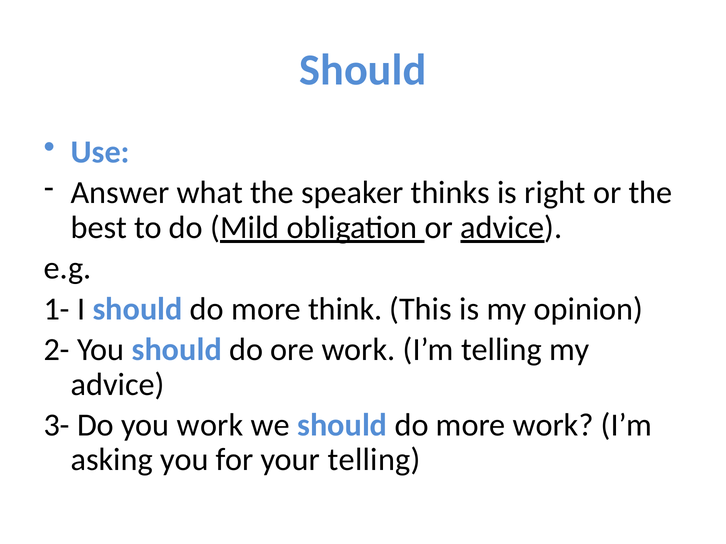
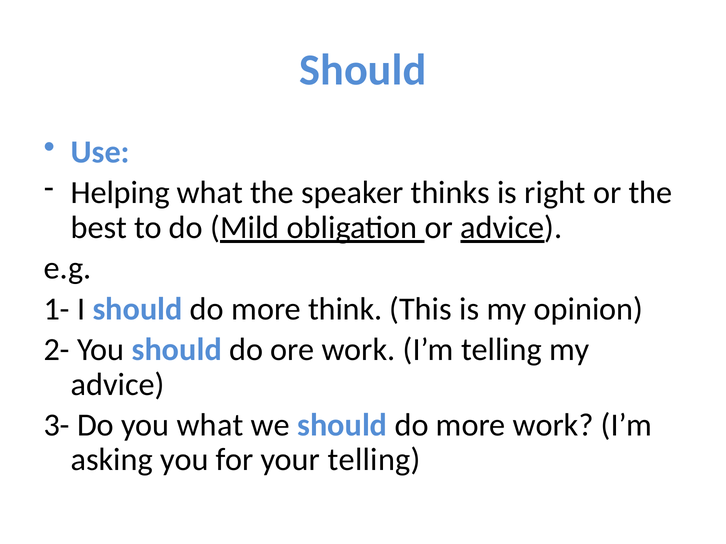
Answer: Answer -> Helping (120, 193)
you work: work -> what (210, 425)
